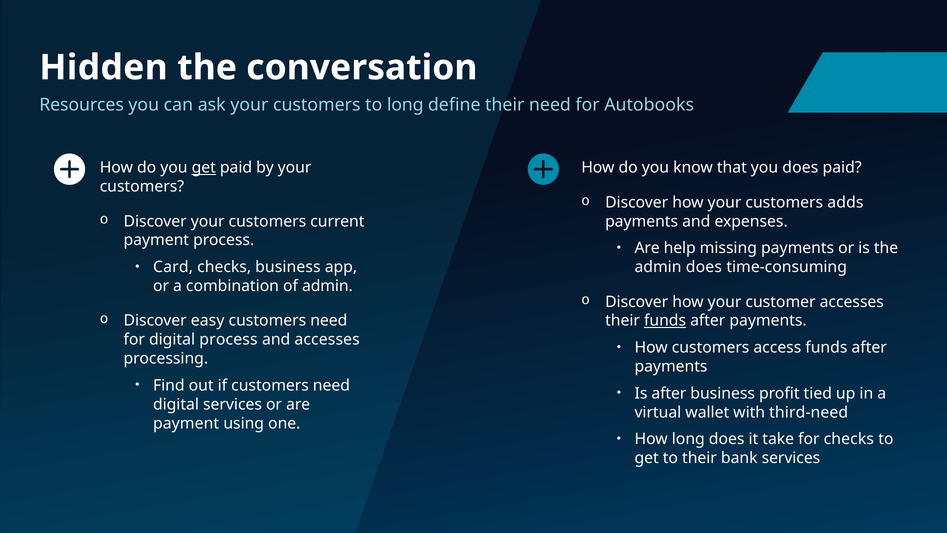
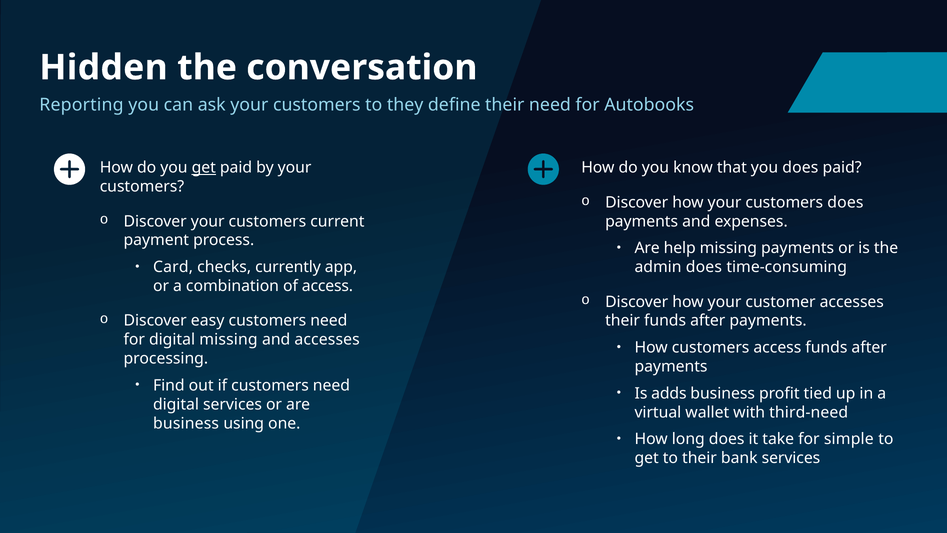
Resources: Resources -> Reporting (81, 105)
to long: long -> they (405, 105)
customers adds: adds -> does (845, 202)
checks business: business -> currently (288, 267)
of admin: admin -> access (327, 286)
funds underline: present -> none (665, 321)
digital process: process -> missing (228, 340)
Is after: after -> adds (669, 393)
payment: payment -> business (186, 423)
for checks: checks -> simple (849, 439)
